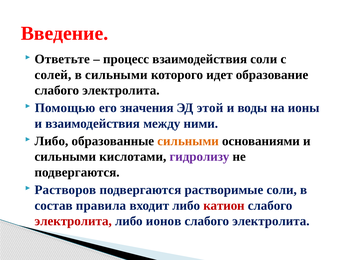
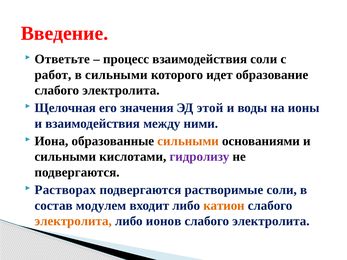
солей: солей -> работ (53, 75)
Помощью: Помощью -> Щелочная (65, 108)
Либо: Либо -> Иона (52, 141)
Растворов: Растворов -> Растворах (65, 190)
правила: правила -> модулем (101, 206)
катион colour: red -> orange (224, 206)
электролита colour: red -> orange (73, 221)
